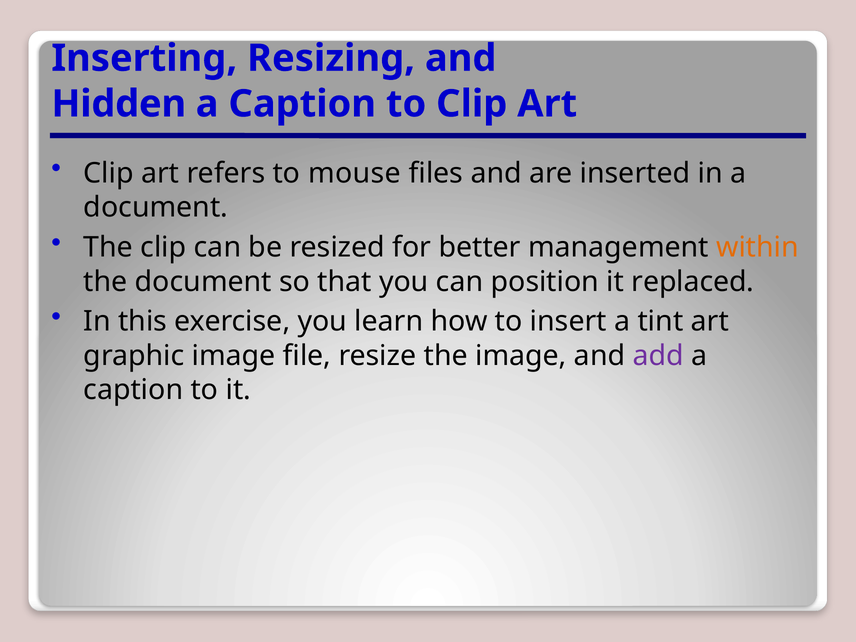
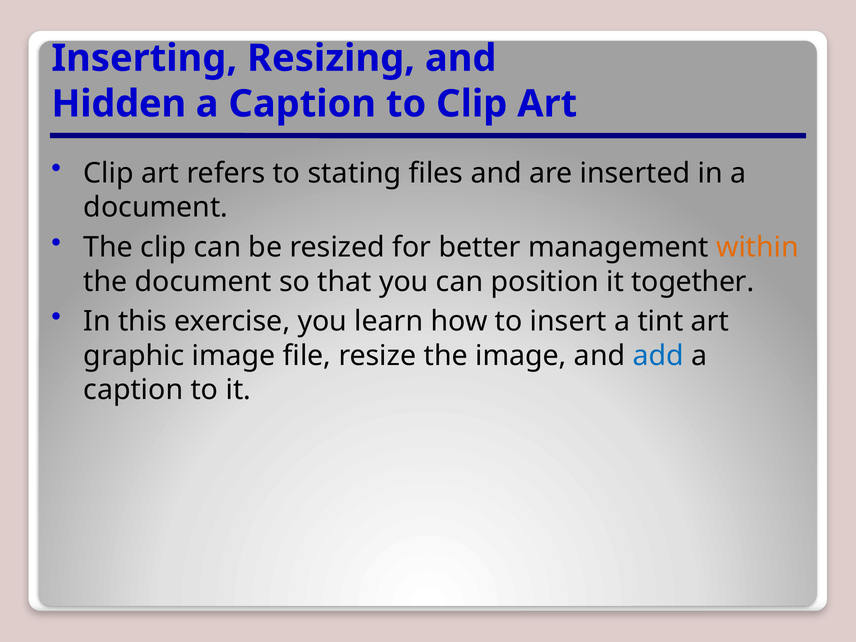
mouse: mouse -> stating (355, 173)
replaced: replaced -> together (693, 282)
add colour: purple -> blue (658, 356)
